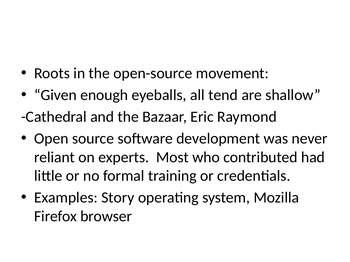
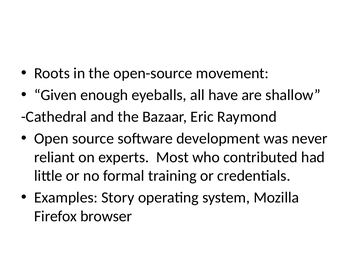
tend: tend -> have (223, 95)
